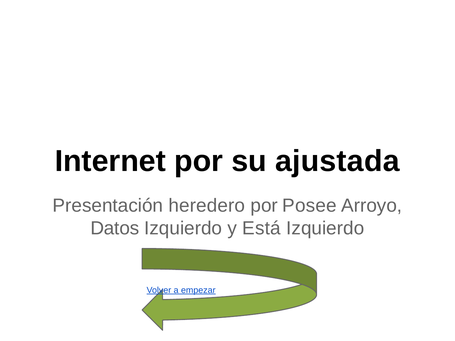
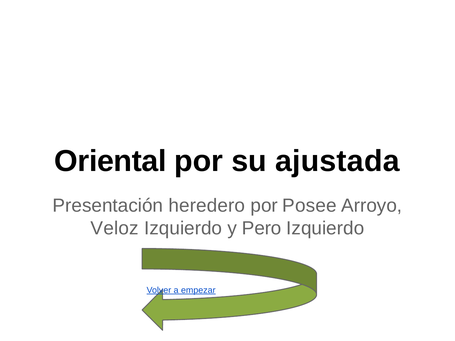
Internet: Internet -> Oriental (110, 161)
Datos: Datos -> Veloz (115, 228)
Está: Está -> Pero (262, 228)
